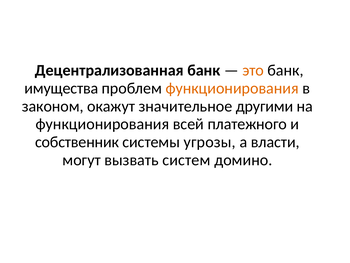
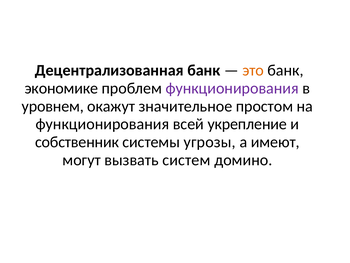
имущества: имущества -> экономике (61, 88)
функционирования colour: orange -> purple (232, 88)
законом: законом -> уровнем (53, 106)
другими: другими -> простом (264, 106)
платежного: платежного -> укрепление (247, 124)
власти: власти -> имеют (275, 142)
